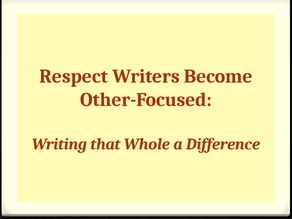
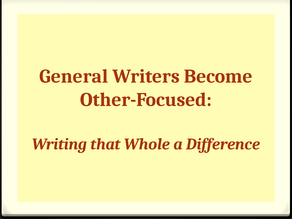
Respect: Respect -> General (74, 76)
